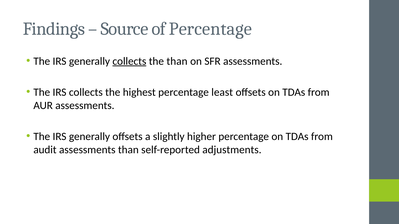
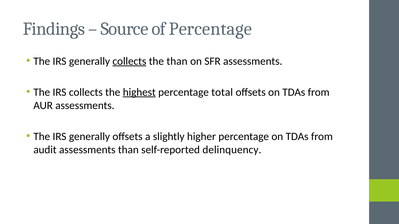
highest underline: none -> present (139, 92)
least: least -> total (222, 92)
adjustments: adjustments -> delinquency (232, 150)
